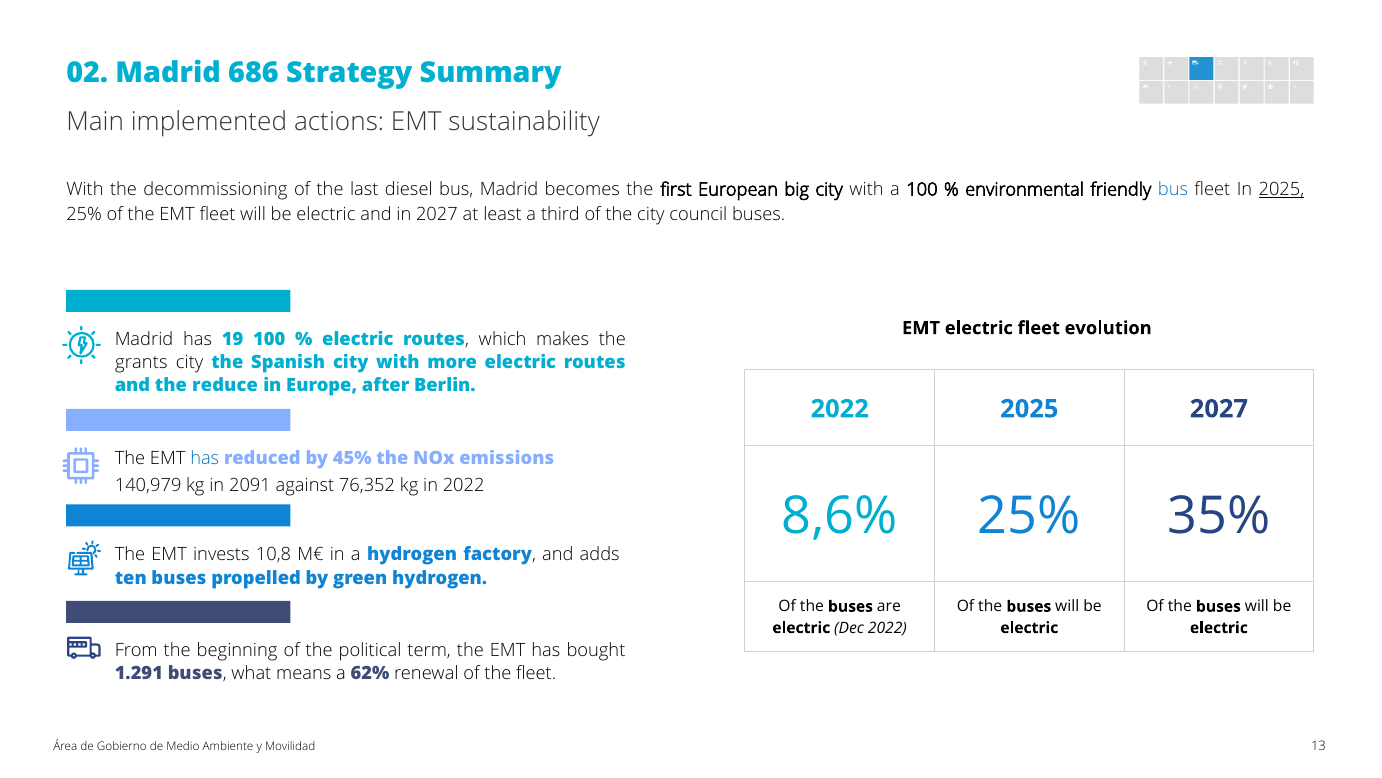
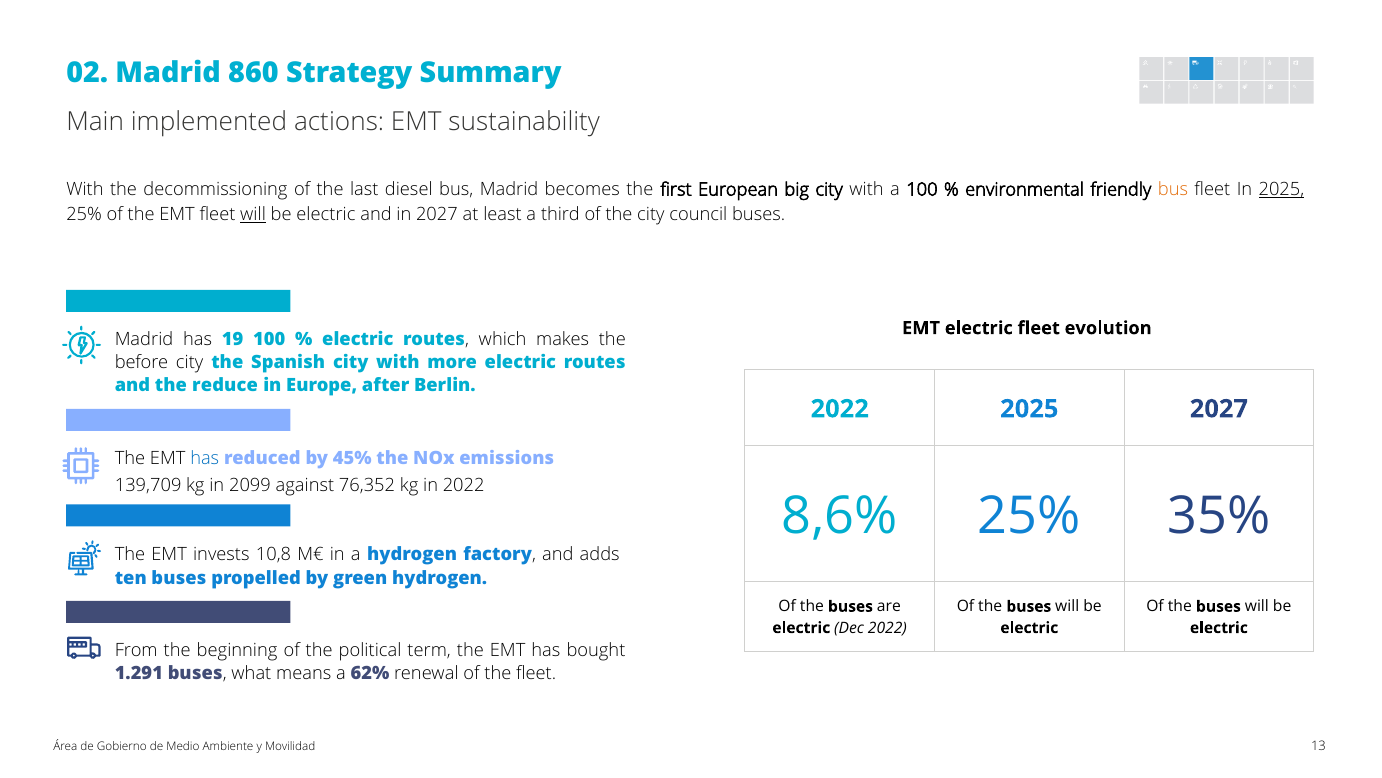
686: 686 -> 860 (253, 73)
bus colour: blue -> orange (1173, 189)
will underline: none -> present (253, 214)
grants: grants -> before (142, 362)
140,979: 140,979 -> 139,709 (148, 485)
2091: 2091 -> 2099 (250, 485)
